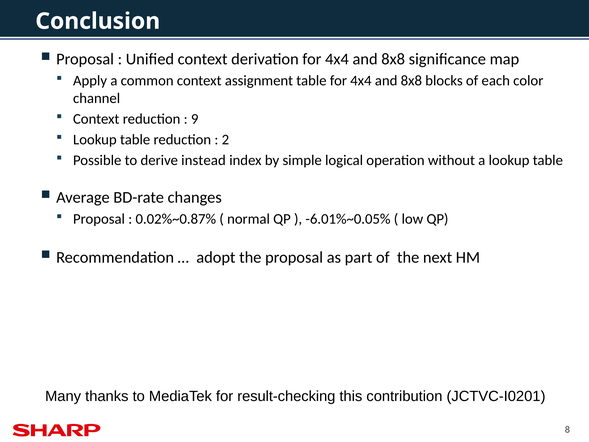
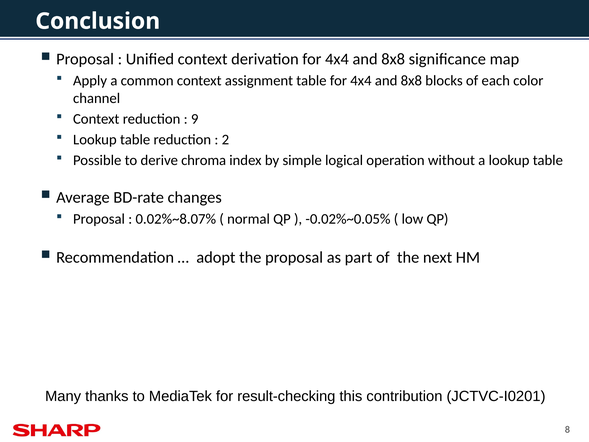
instead: instead -> chroma (204, 160)
0.02%~0.87%: 0.02%~0.87% -> 0.02%~8.07% (176, 219)
-6.01%~0.05%: -6.01%~0.05% -> -0.02%~0.05% (348, 219)
